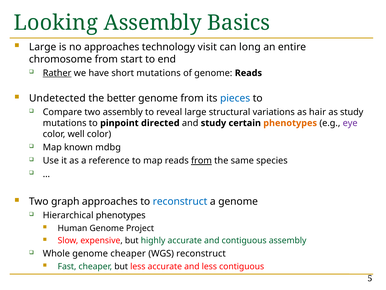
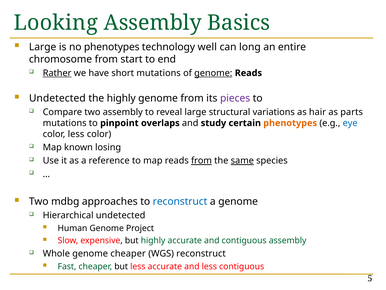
no approaches: approaches -> phenotypes (112, 47)
visit: visit -> well (207, 47)
genome underline: none -> present (213, 73)
the better: better -> highly (121, 98)
pieces colour: blue -> purple (235, 98)
as study: study -> parts (352, 112)
directed: directed -> overlaps (160, 123)
eye colour: purple -> blue (350, 123)
color well: well -> less (76, 134)
mdbg: mdbg -> losing (108, 147)
same underline: none -> present (242, 160)
graph: graph -> mdbg (65, 201)
Hierarchical phenotypes: phenotypes -> undetected (121, 215)
